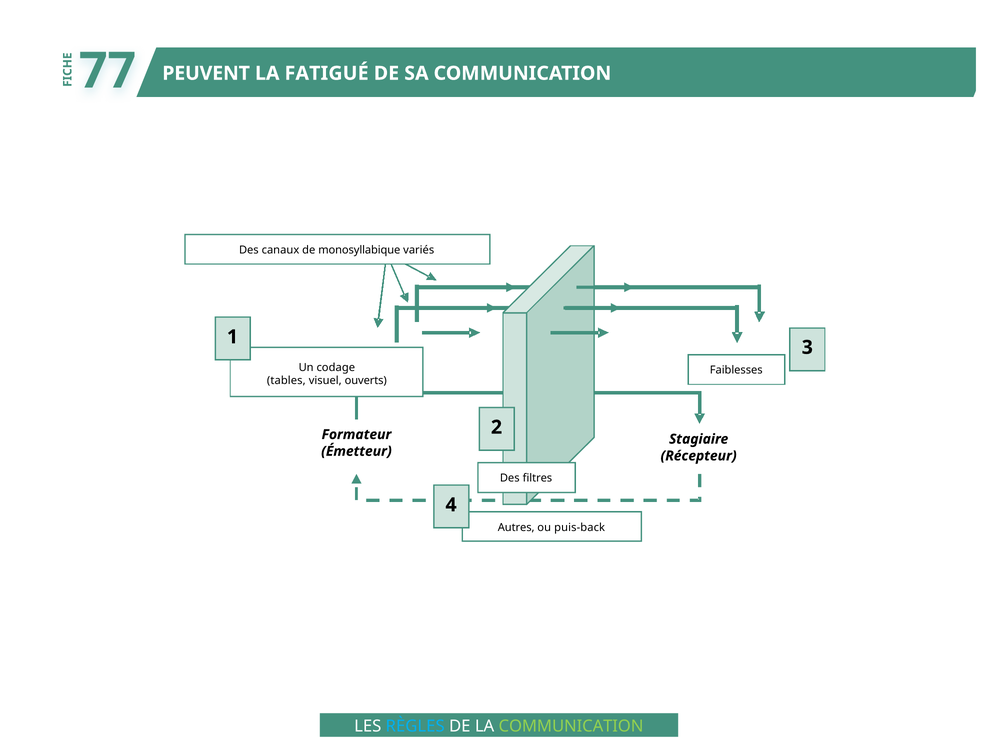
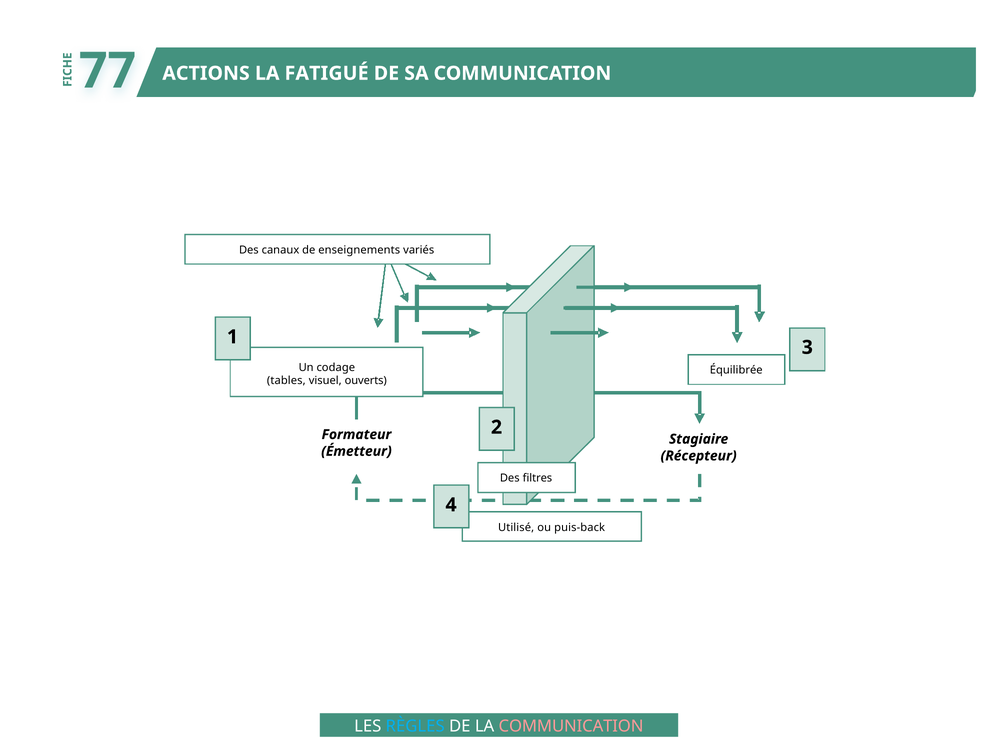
PEUVENT: PEUVENT -> ACTIONS (206, 73)
monosyllabique: monosyllabique -> enseignements (359, 250)
Faiblesses: Faiblesses -> Équilibrée (736, 370)
Autres: Autres -> Utilisé (516, 528)
COMMUNICATION colour: light green -> pink (571, 726)
